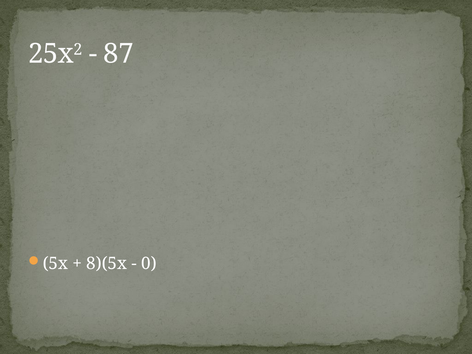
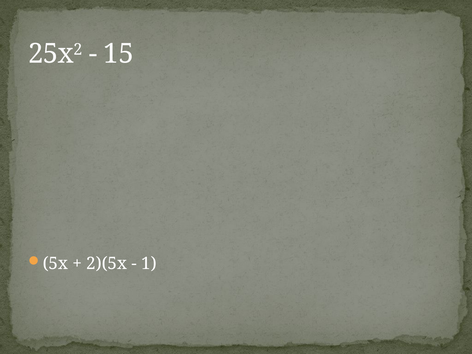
87: 87 -> 15 (119, 54)
8)(5x: 8)(5x -> 2)(5x (107, 263)
0: 0 -> 1 (149, 263)
